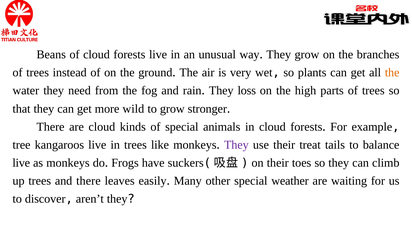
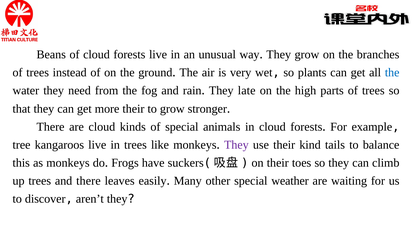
the colour: orange -> blue (392, 73)
loss: loss -> late (247, 91)
more wild: wild -> their (133, 109)
treat: treat -> kind (310, 145)
live: live -> this (21, 163)
